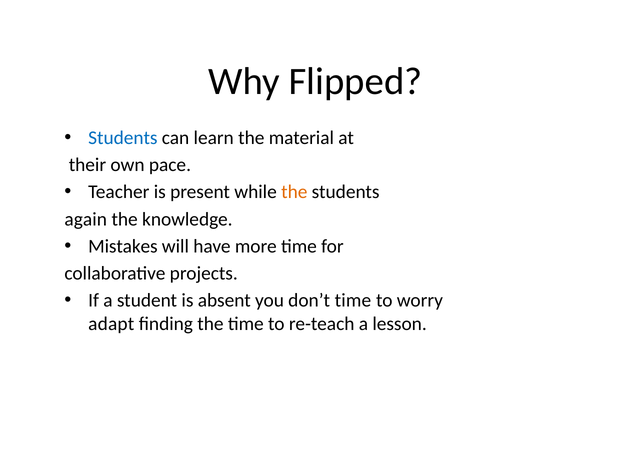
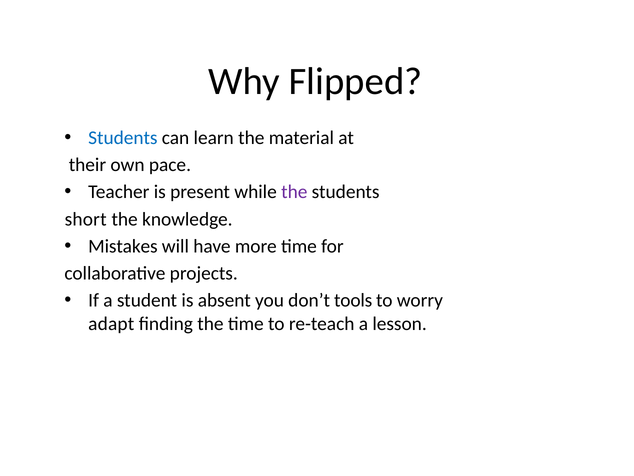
the colour: orange -> purple (294, 192)
again: again -> short (86, 219)
don’t time: time -> tools (353, 300)
